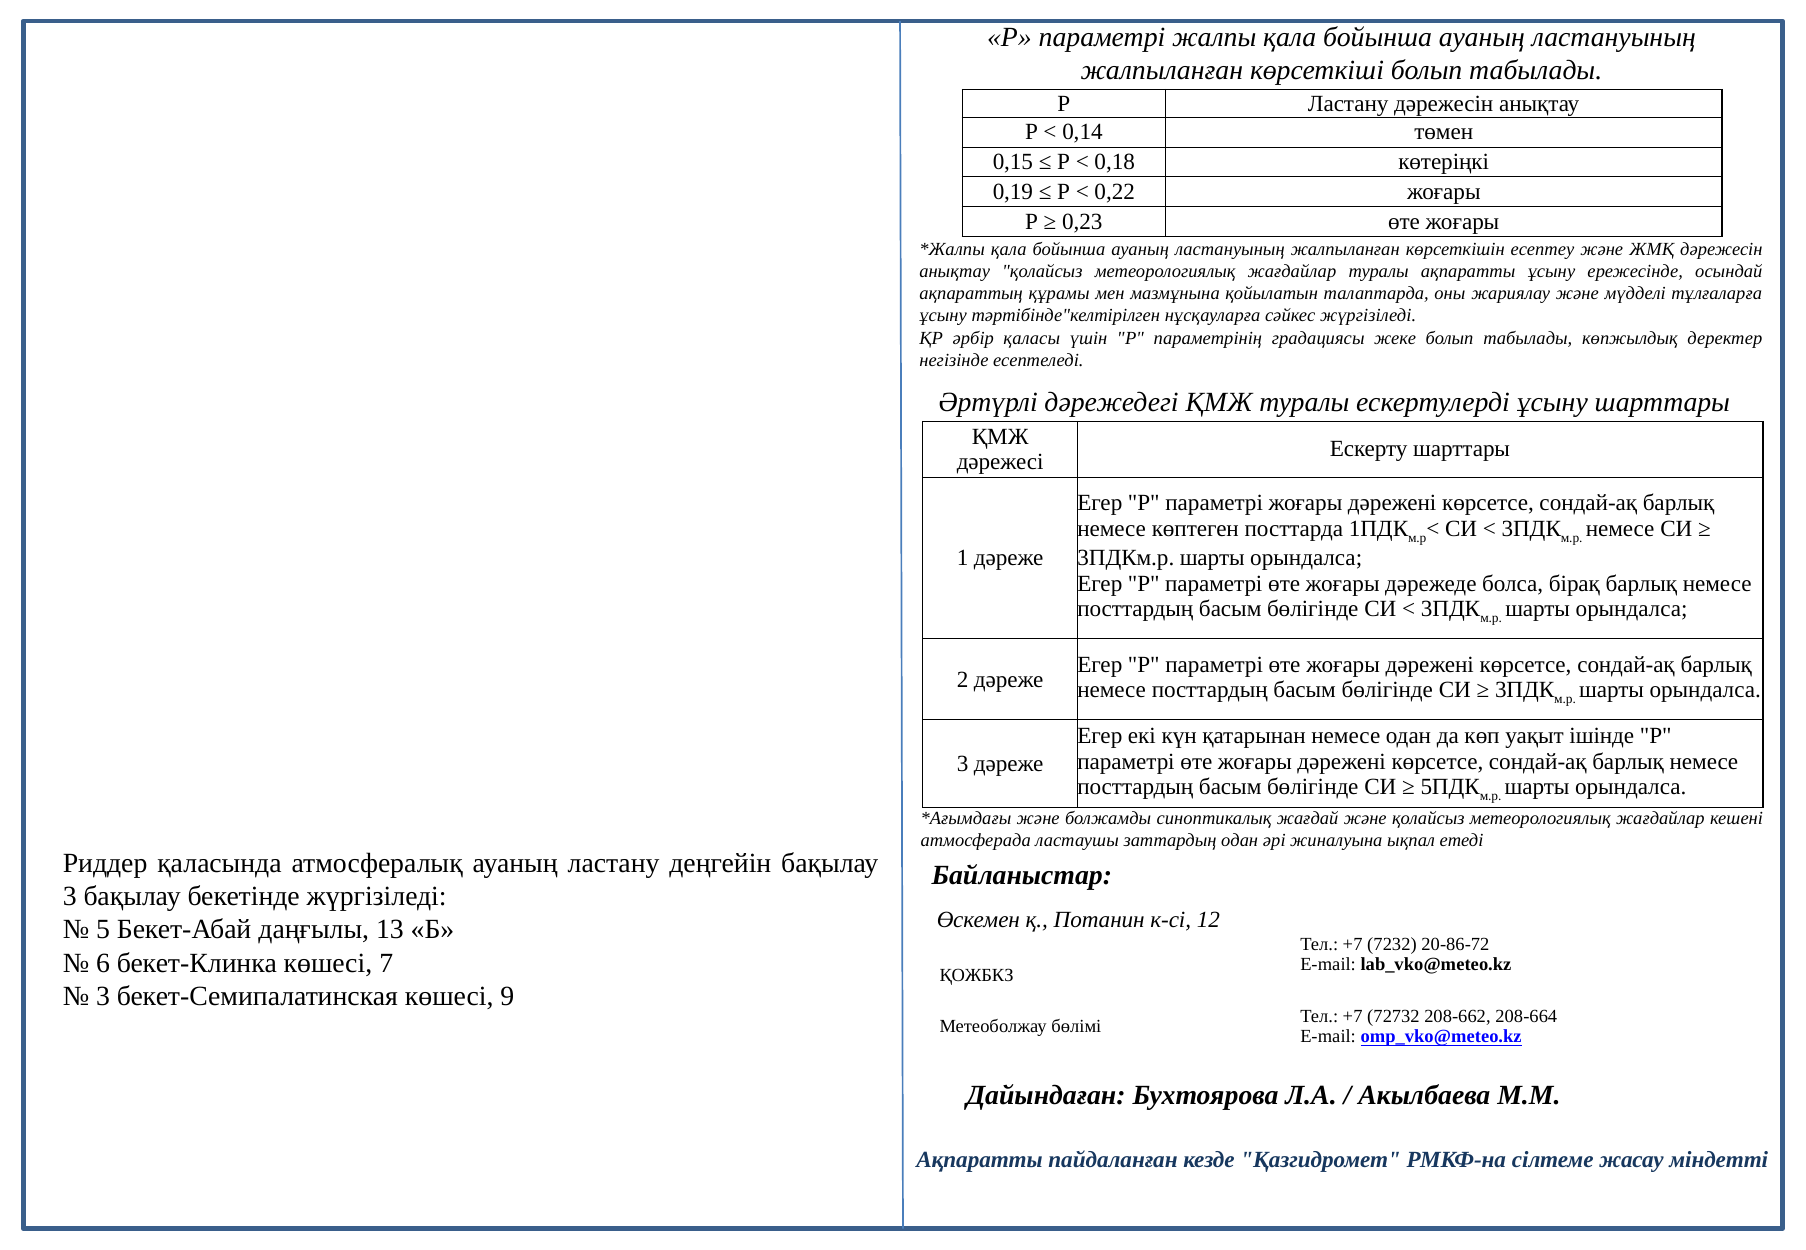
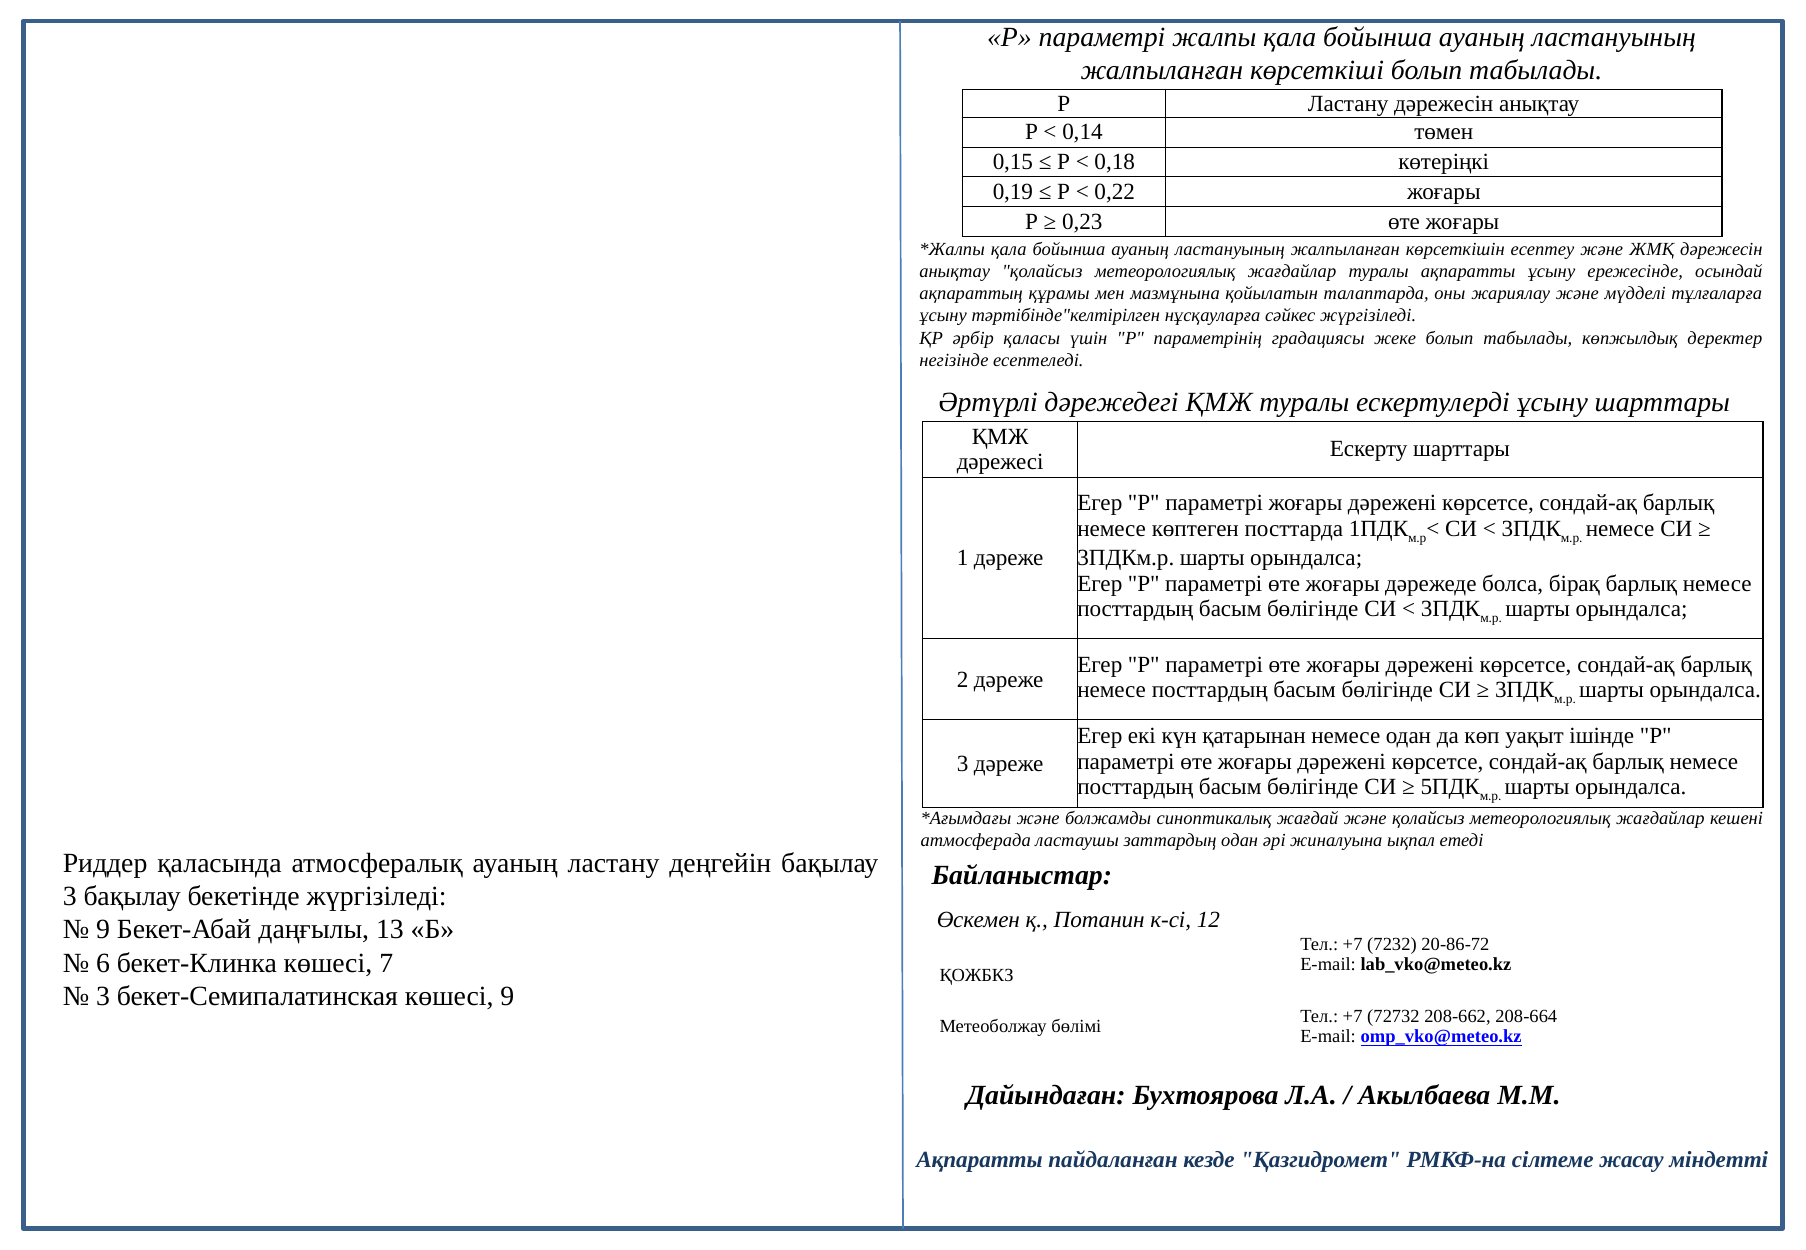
5: 5 -> 9 (103, 930)
